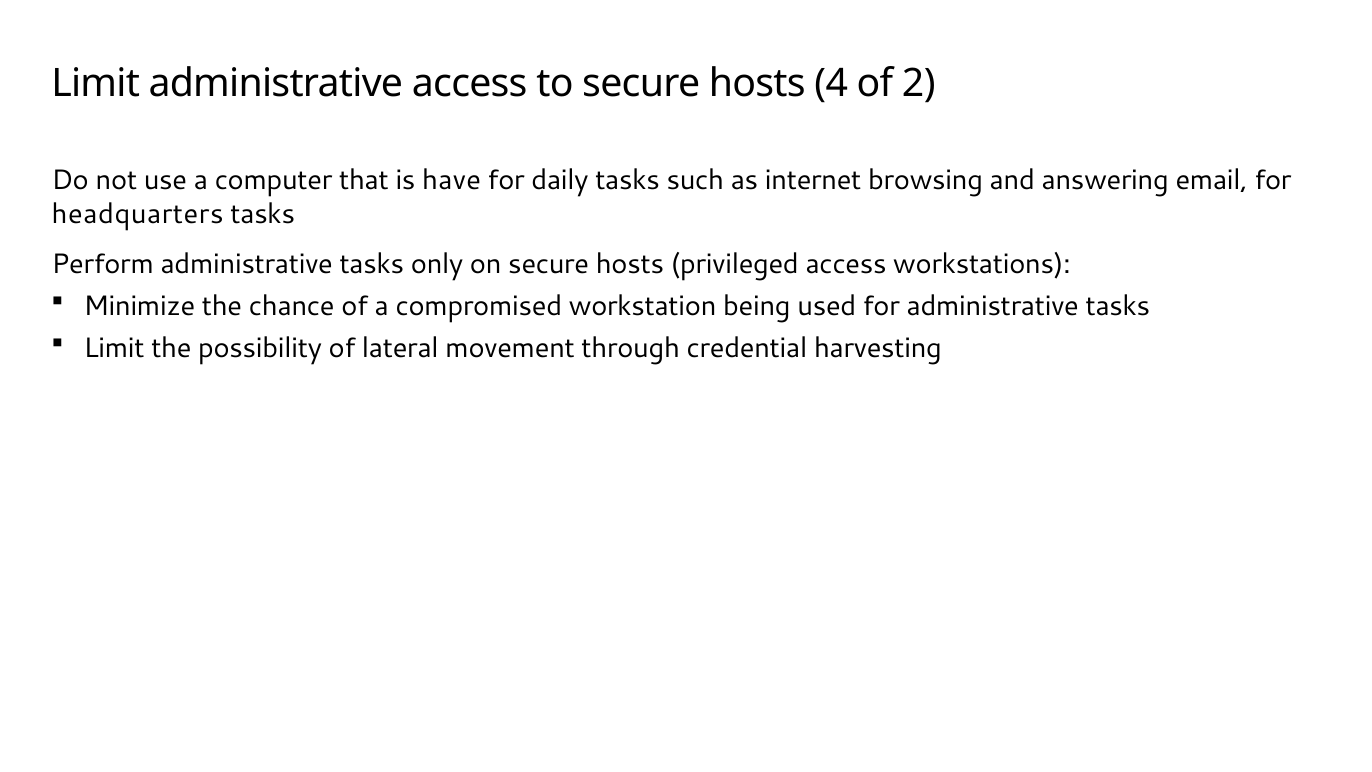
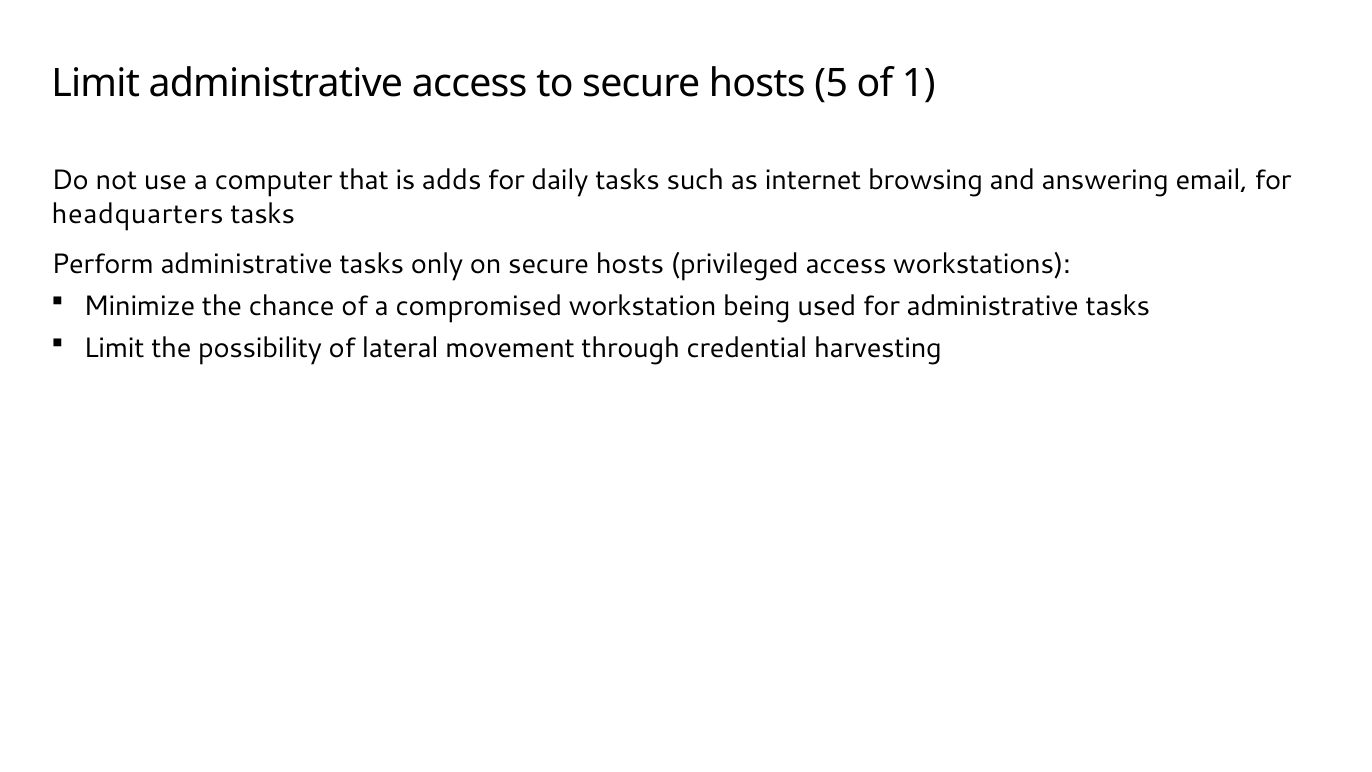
4: 4 -> 5 (831, 84)
2: 2 -> 1 (919, 84)
have: have -> adds (452, 180)
